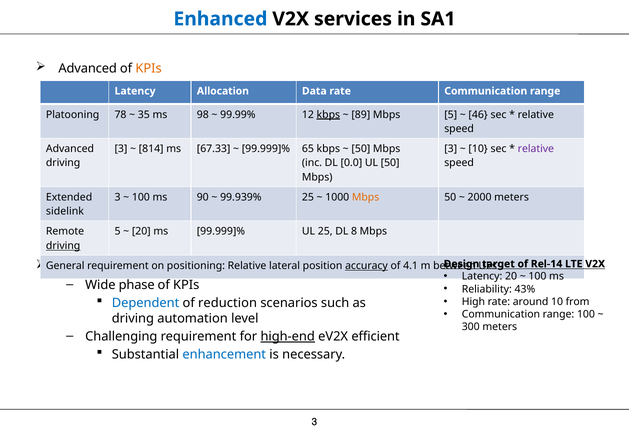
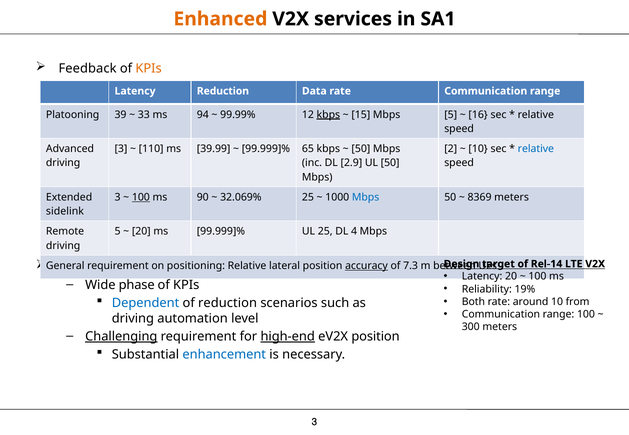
Enhanced colour: blue -> orange (220, 19)
Advanced: Advanced -> Feedback (88, 68)
Latency Allocation: Allocation -> Reduction (223, 91)
78: 78 -> 39 (121, 115)
35: 35 -> 33 (144, 115)
98: 98 -> 94 (203, 115)
89: 89 -> 15 (361, 115)
46: 46 -> 16 (478, 115)
814: 814 -> 110 (151, 149)
67.33: 67.33 -> 39.99 (214, 149)
3: 3 -> 2 (451, 149)
relative colour: purple -> blue (536, 149)
0.0: 0.0 -> 2.9 (351, 163)
100 underline: none -> present (141, 197)
99.939%: 99.939% -> 32.069% (241, 197)
Mbps colour: orange -> blue (366, 197)
2000: 2000 -> 8369 (480, 197)
8: 8 -> 4 (354, 232)
driving underline: present -> none (63, 246)
4.1: 4.1 -> 7.3 (411, 266)
43%: 43% -> 19% (525, 289)
High: High -> Both (473, 302)
Challenging underline: none -> present (121, 337)
eV2X efficient: efficient -> position (376, 337)
